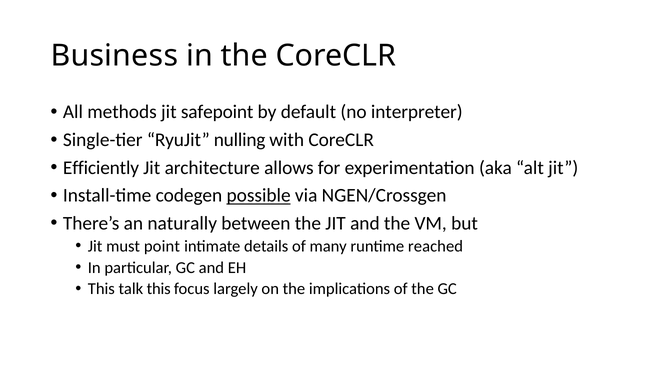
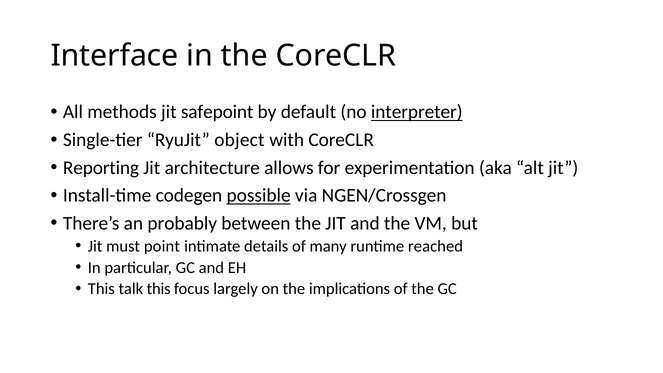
Business: Business -> Interface (115, 56)
interpreter underline: none -> present (417, 112)
nulling: nulling -> object (239, 140)
Efficiently: Efficiently -> Reporting (101, 168)
naturally: naturally -> probably (182, 223)
